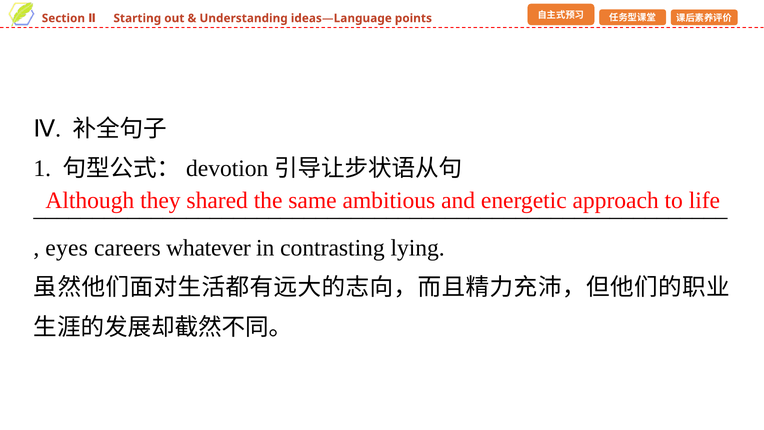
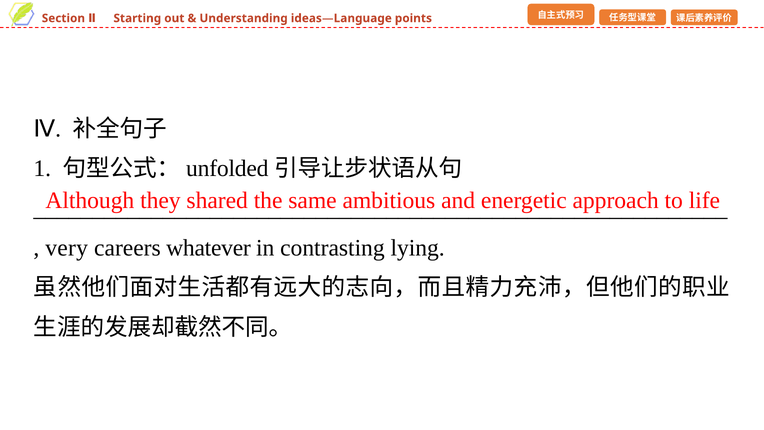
devotion: devotion -> unfolded (227, 169)
eyes: eyes -> very (67, 248)
